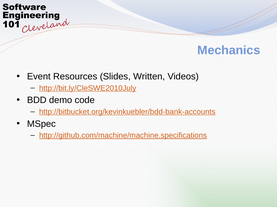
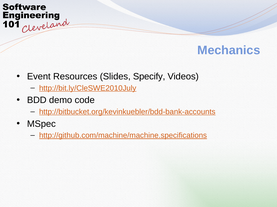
Written: Written -> Specify (149, 77)
